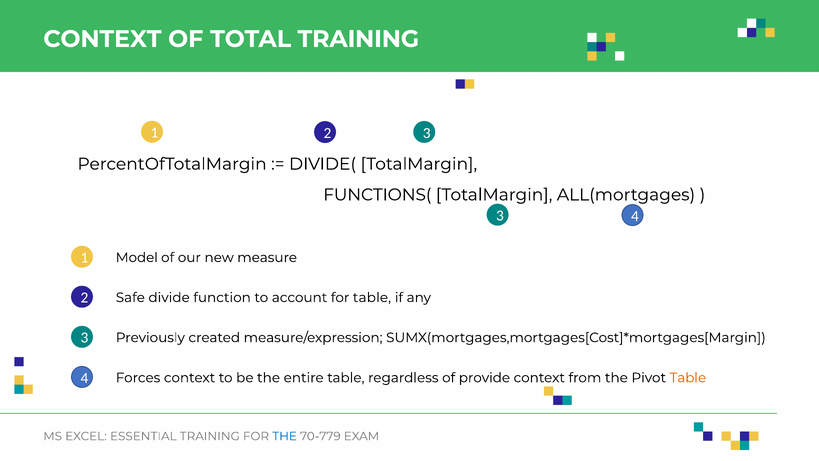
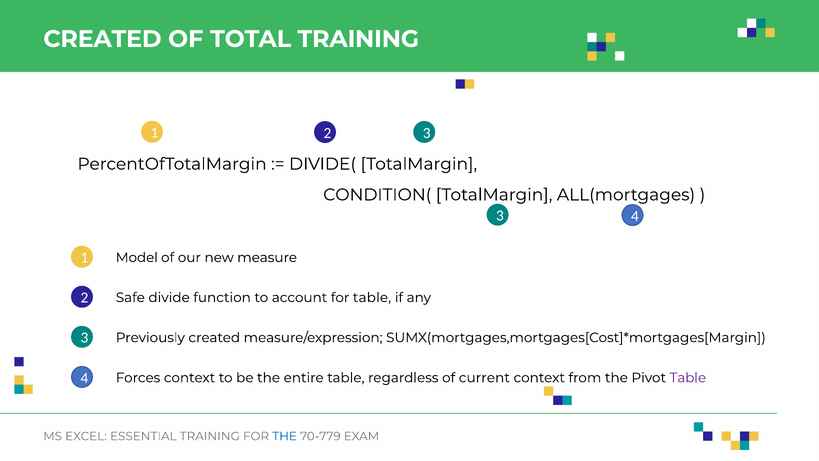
CONTEXT: CONTEXT -> CREATED (102, 39)
FUNCTIONS(: FUNCTIONS( -> CONDITION( (377, 195)
provide: provide -> current (484, 378)
Table colour: orange -> purple (688, 378)
